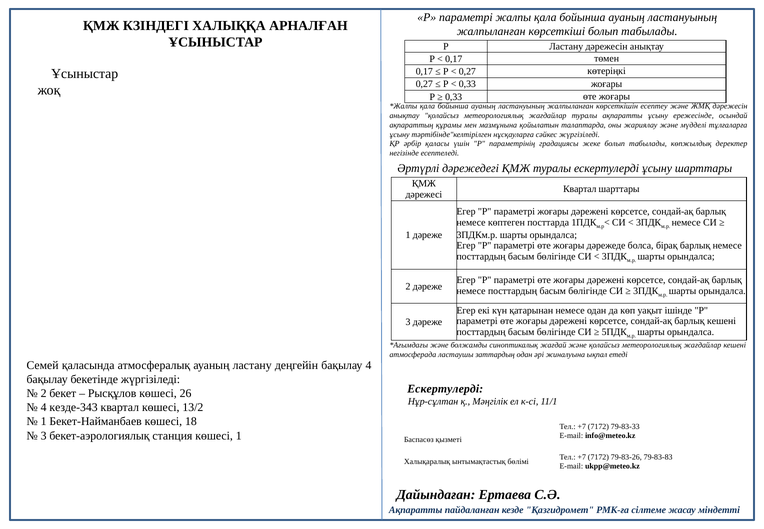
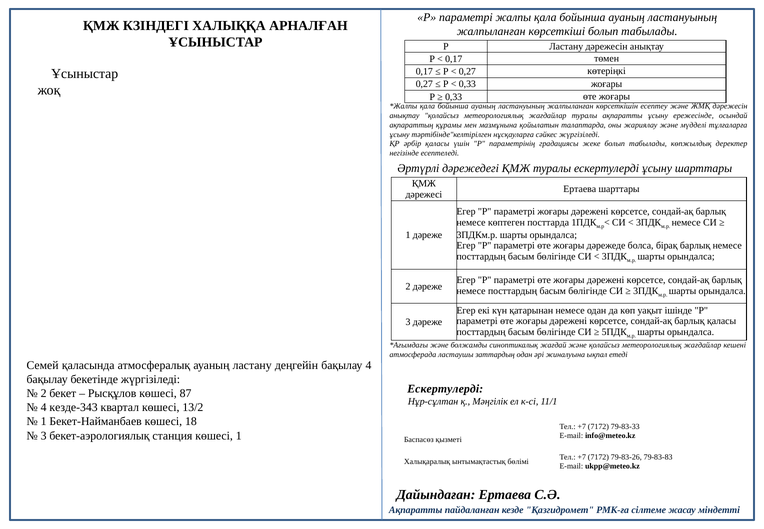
Квартал: Квартал -> Ертаева (580, 189)
барлық кешені: кешені -> қаласы (722, 321)
26: 26 -> 87 (186, 393)
